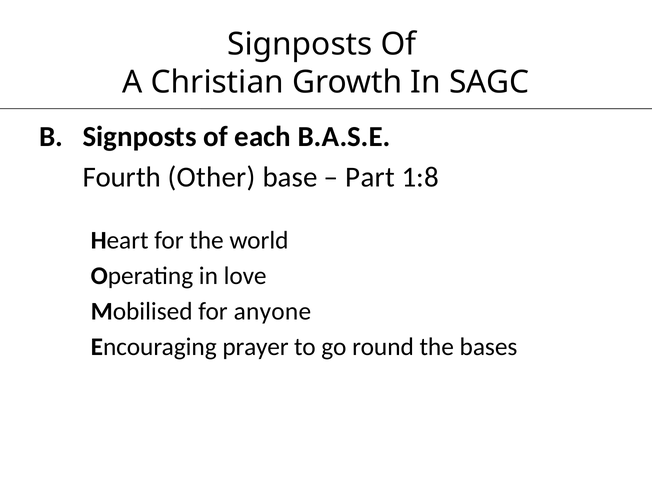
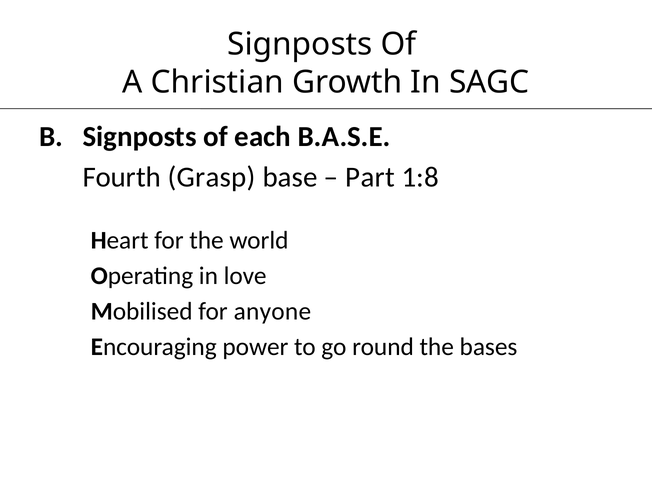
Other: Other -> Grasp (212, 177)
prayer: prayer -> power (255, 347)
